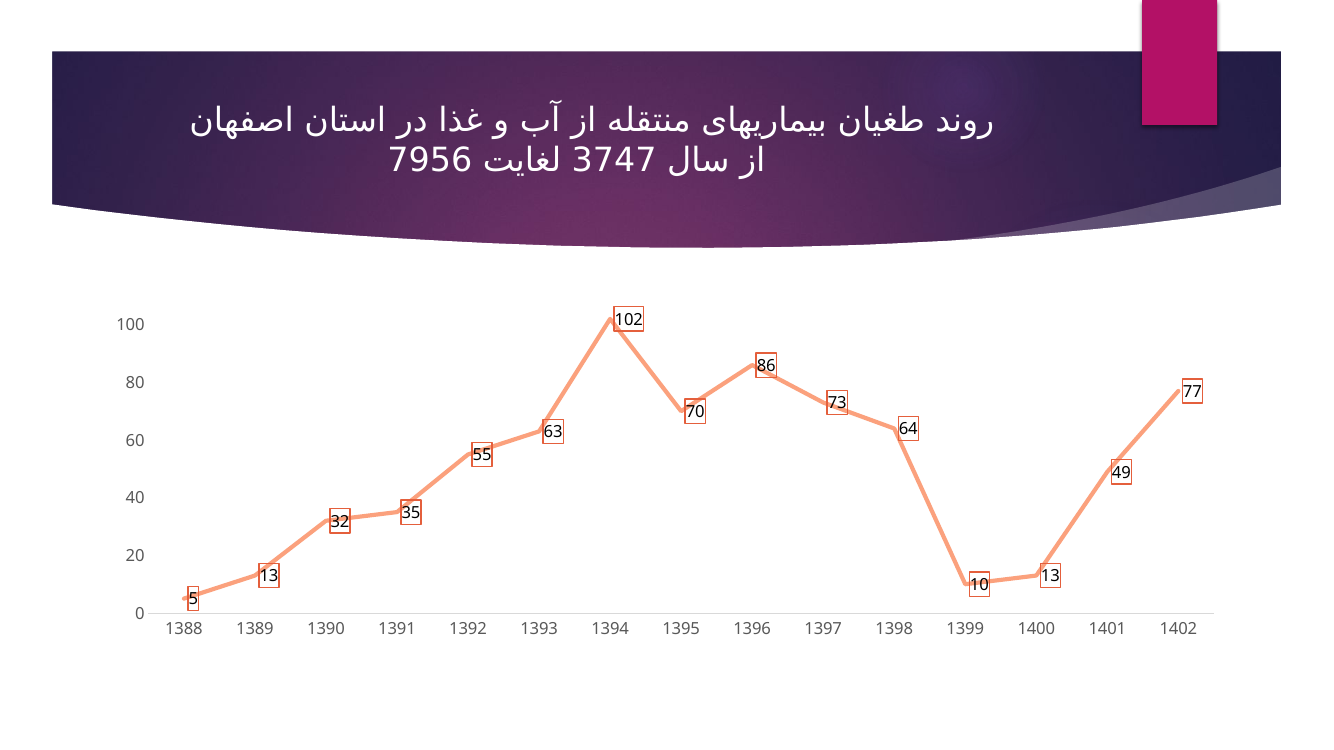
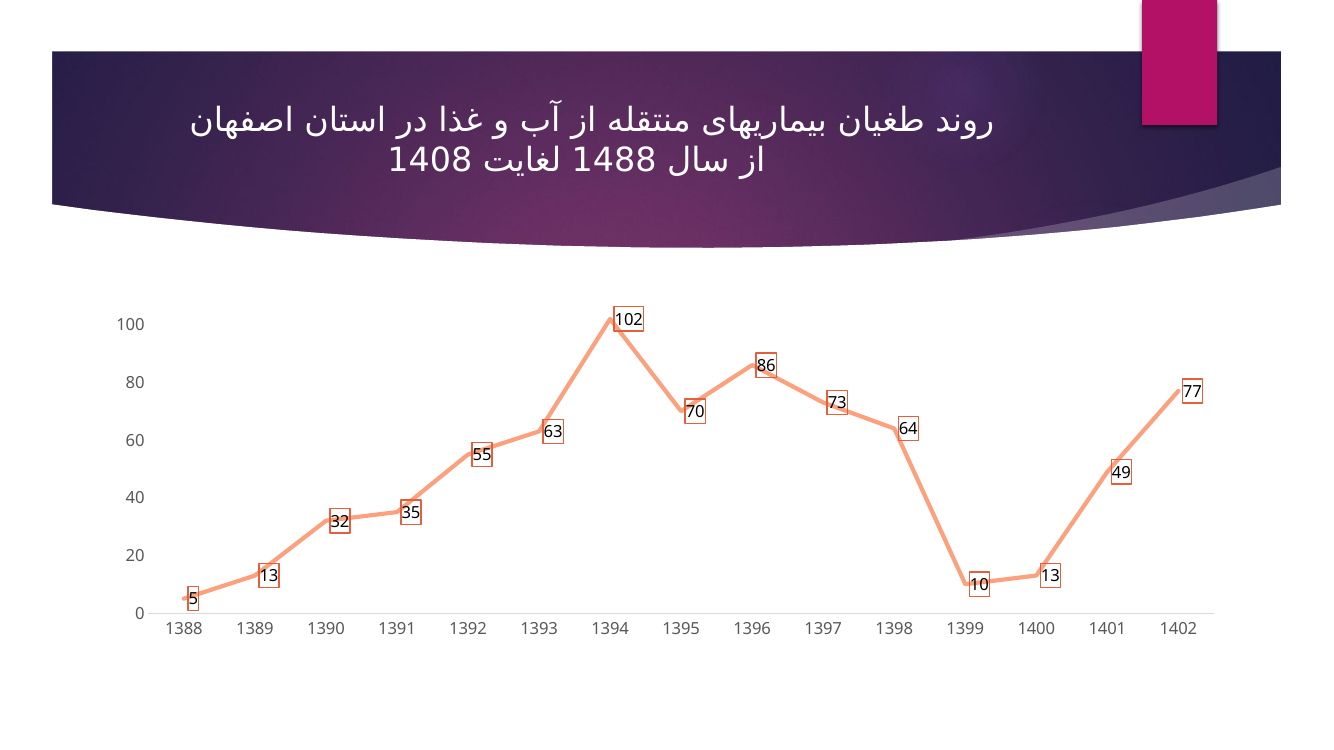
7956: 7956 -> 1408 (430, 161)
3747: 3747 -> 1488 (614, 161)
